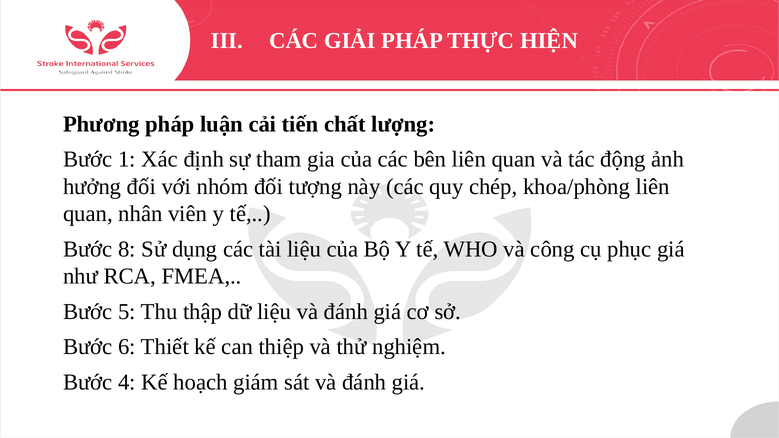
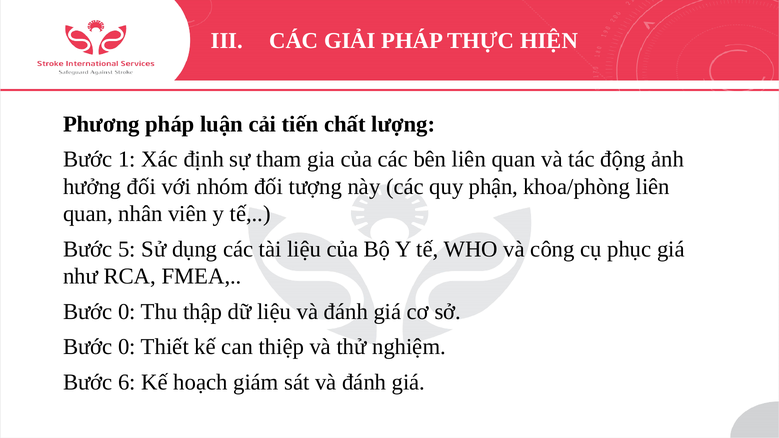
chép: chép -> phận (493, 187)
8: 8 -> 5 (127, 249)
5: 5 -> 0 (127, 312)
6: 6 -> 0 (127, 347)
4: 4 -> 6 (127, 382)
